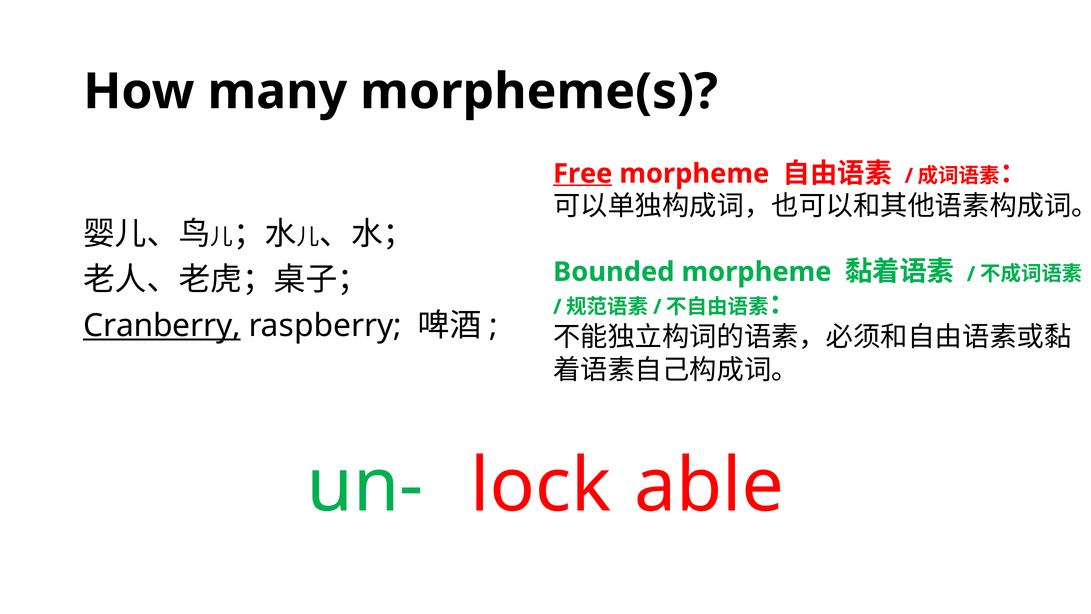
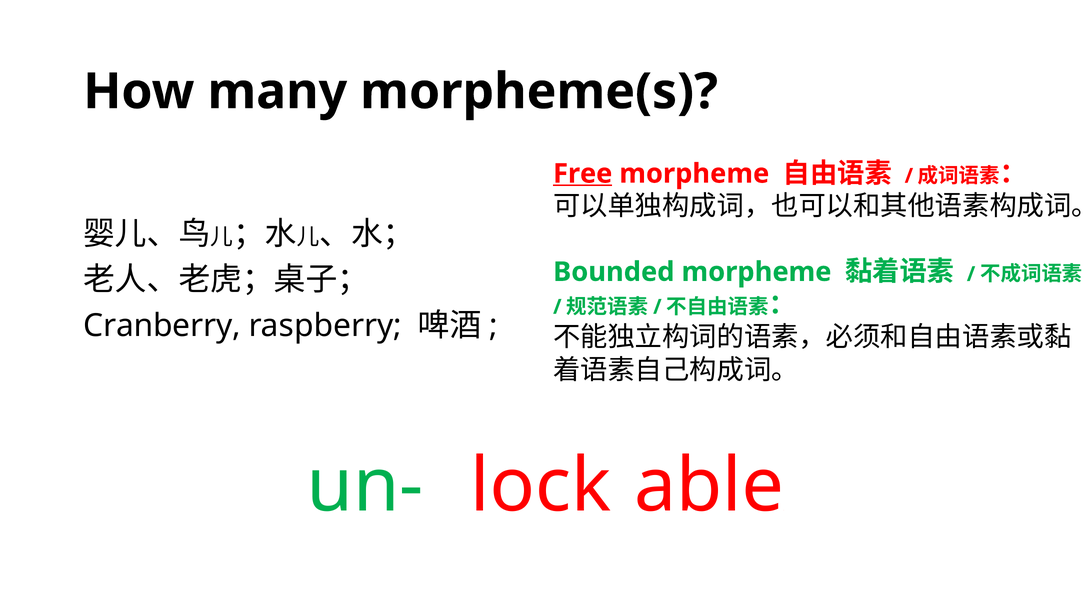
Cranberry underline: present -> none (162, 326)
